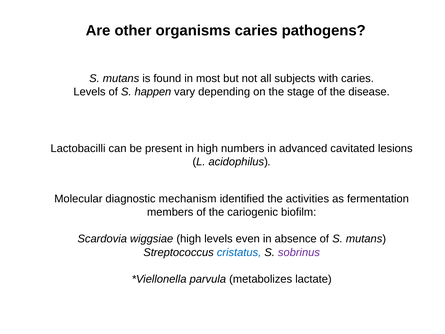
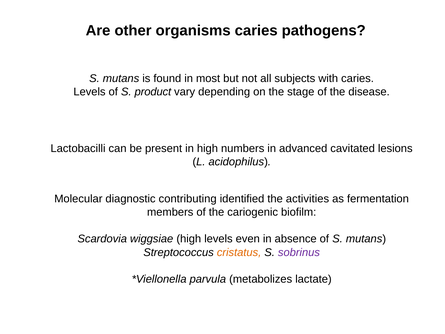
happen: happen -> product (153, 92)
mechanism: mechanism -> contributing (188, 199)
cristatus colour: blue -> orange (239, 252)
